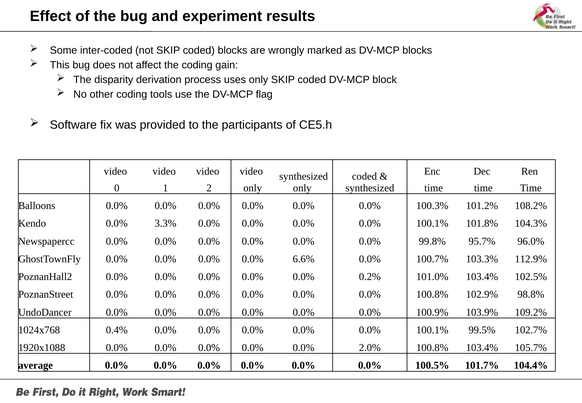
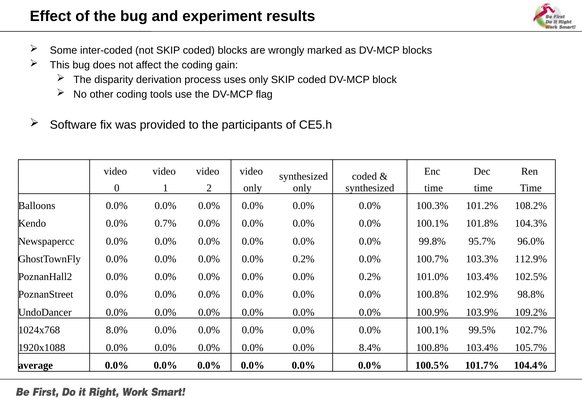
3.3%: 3.3% -> 0.7% (166, 223)
6.6%: 6.6% -> 0.2% (304, 259)
0.4%: 0.4% -> 8.0% (117, 330)
2.0%: 2.0% -> 8.4% (370, 348)
